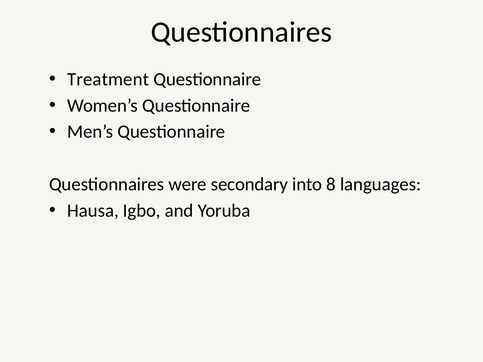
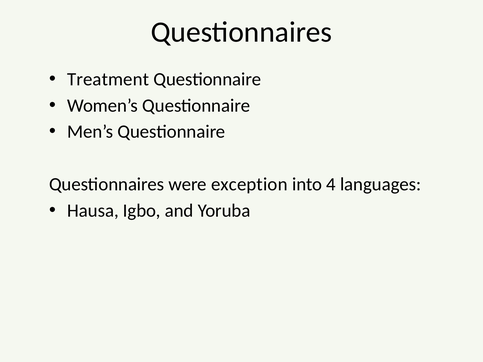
secondary: secondary -> exception (249, 184)
8: 8 -> 4 (331, 184)
